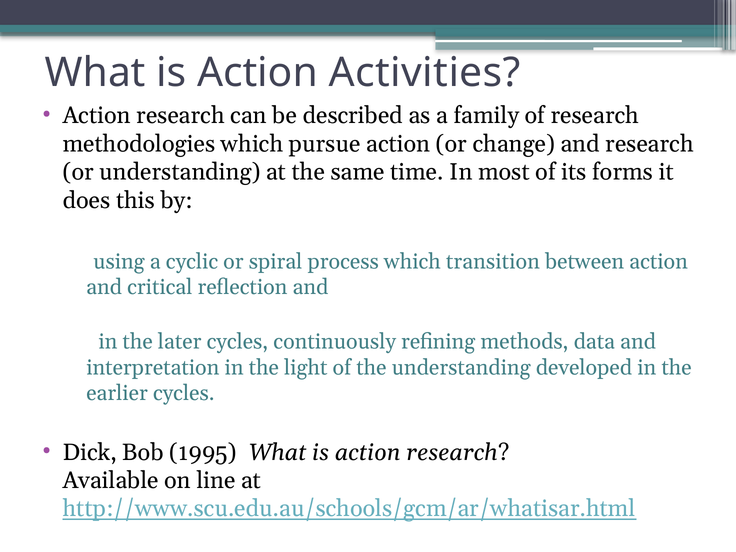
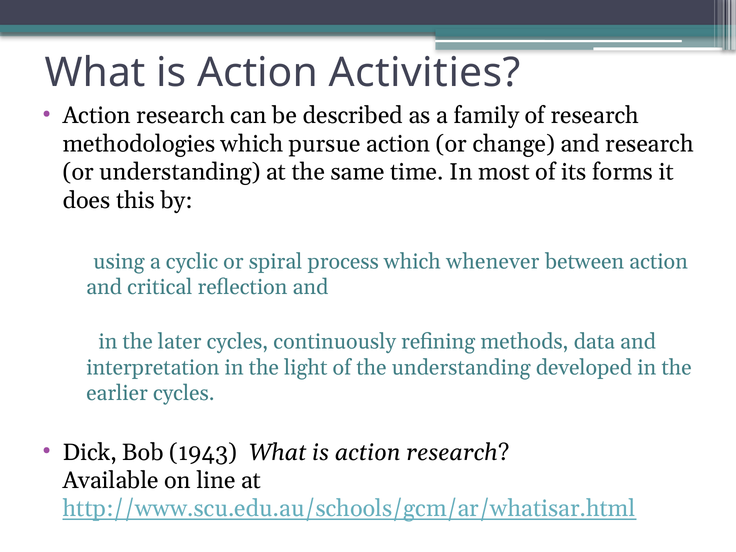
transition: transition -> whenever (493, 261)
1995: 1995 -> 1943 (203, 452)
